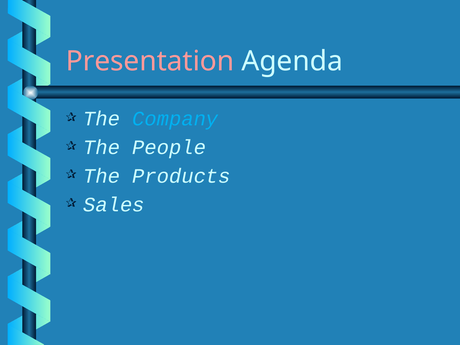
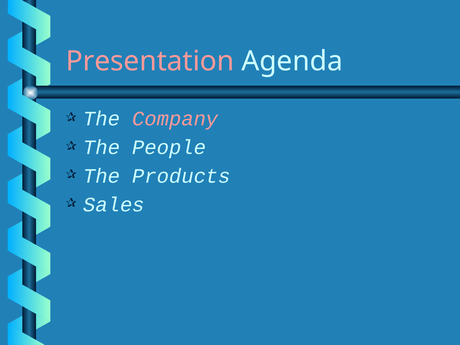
Company colour: light blue -> pink (175, 119)
